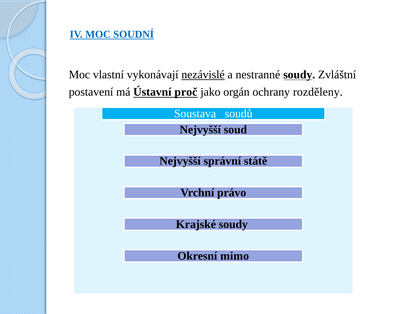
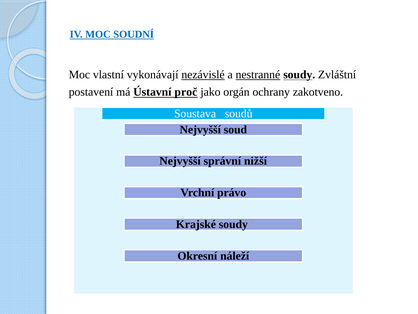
nestranné underline: none -> present (258, 75)
rozděleny: rozděleny -> zakotveno (318, 92)
státě: státě -> nižší (256, 161)
mimo: mimo -> náleží (235, 256)
